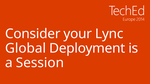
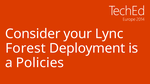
Global: Global -> Forest (25, 48)
Session: Session -> Policies (40, 63)
